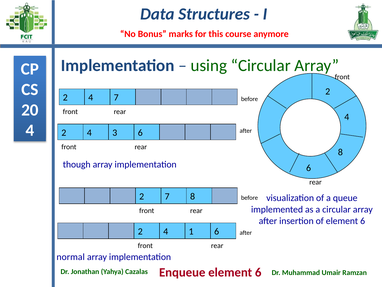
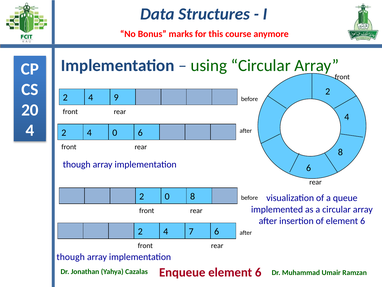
4 7: 7 -> 9 (116, 97)
4 3: 3 -> 0 (115, 132)
2 7: 7 -> 0 (167, 196)
1: 1 -> 7 (191, 231)
normal: normal -> though (71, 257)
